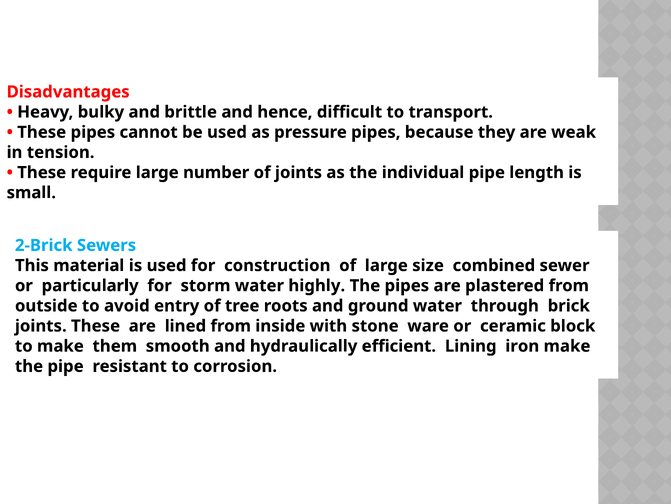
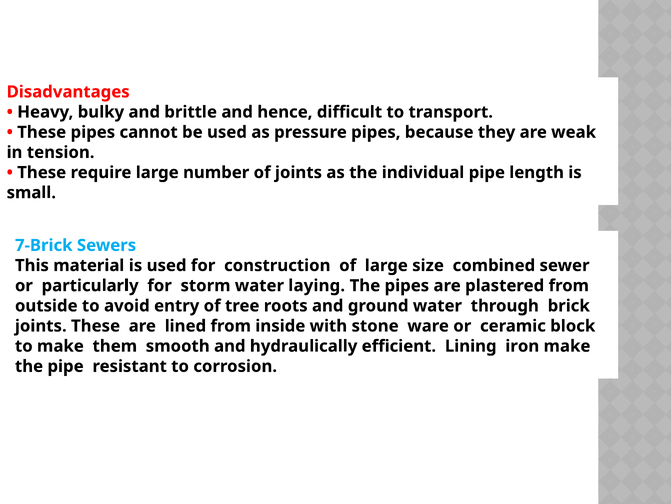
2-Brick: 2-Brick -> 7-Brick (44, 245)
highly: highly -> laying (317, 285)
